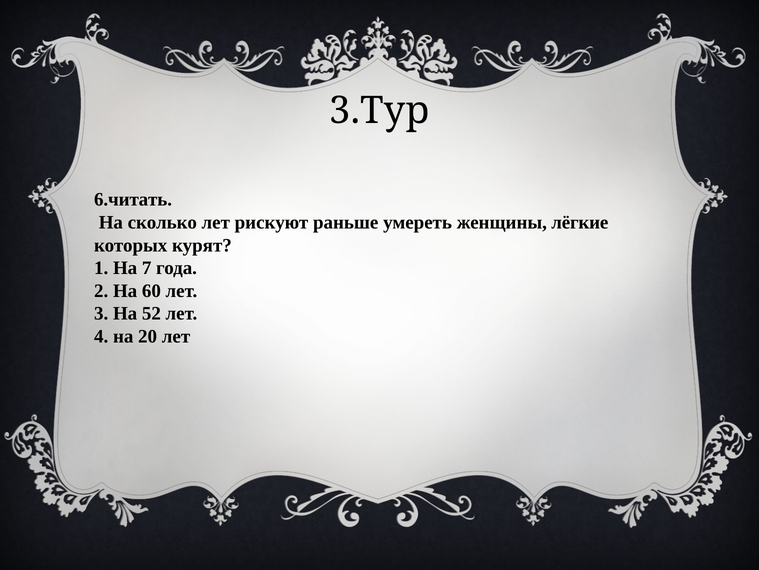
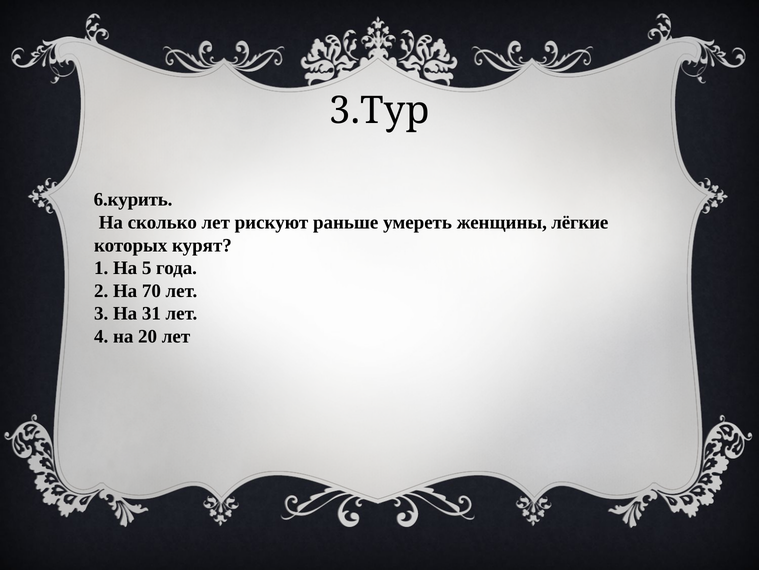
6.читать: 6.читать -> 6.курить (133, 199)
7: 7 -> 5 (147, 268)
60: 60 -> 70 (151, 291)
52: 52 -> 31 (151, 313)
